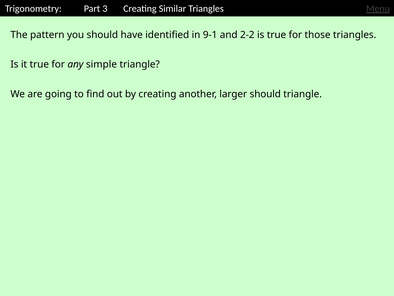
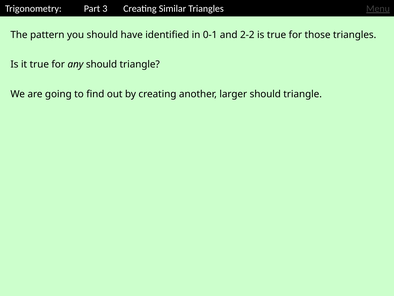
9-1: 9-1 -> 0-1 (210, 35)
any simple: simple -> should (102, 64)
